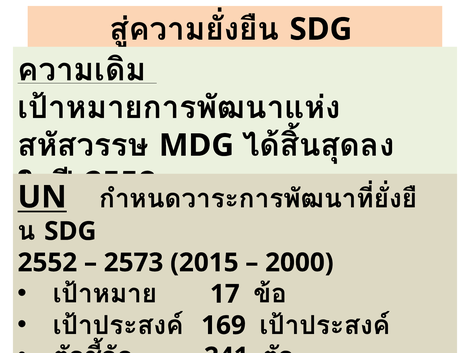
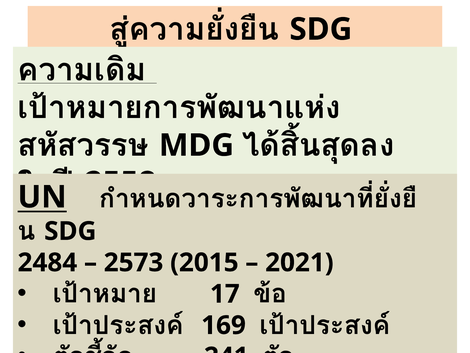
2552: 2552 -> 2484 (47, 262)
2000: 2000 -> 2021 (299, 262)
